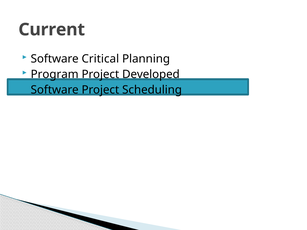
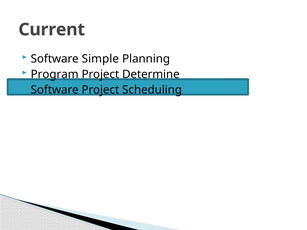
Critical: Critical -> Simple (100, 59)
Developed: Developed -> Determine (151, 74)
